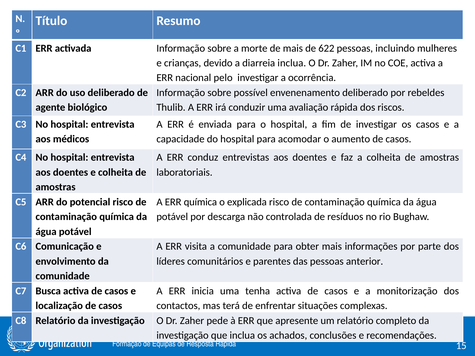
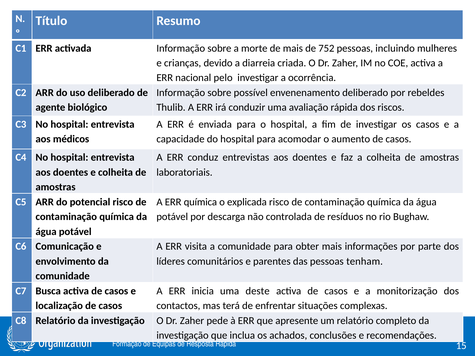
622: 622 -> 752 (326, 48)
diarreia inclua: inclua -> criada (292, 63)
anterior: anterior -> tenham (365, 261)
tenha: tenha -> deste (258, 291)
